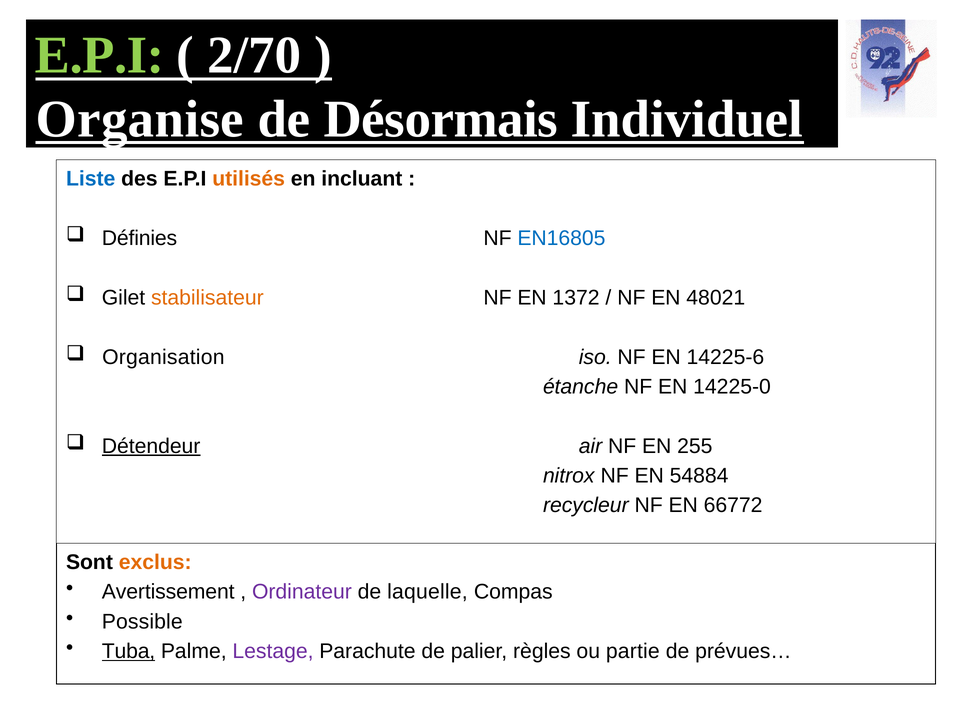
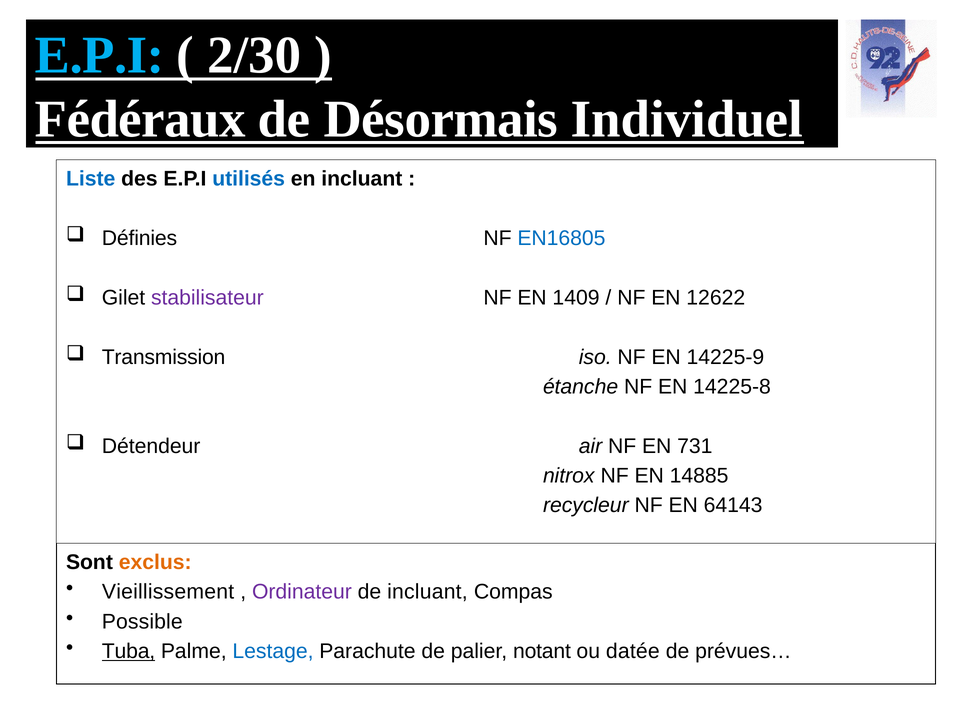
E.P.I colour: light green -> light blue (100, 55)
2/70: 2/70 -> 2/30 (254, 55)
Organise: Organise -> Fédéraux (140, 119)
utilisés colour: orange -> blue (249, 179)
stabilisateur colour: orange -> purple (207, 297)
1372: 1372 -> 1409 (576, 297)
48021: 48021 -> 12622 (716, 297)
Organisation: Organisation -> Transmission (164, 357)
14225-6: 14225-6 -> 14225-9 (725, 357)
14225-0: 14225-0 -> 14225-8 (732, 386)
Détendeur underline: present -> none (151, 446)
255: 255 -> 731 (695, 446)
54884: 54884 -> 14885 (699, 475)
66772: 66772 -> 64143 (733, 505)
Avertissement: Avertissement -> Vieillissement (168, 592)
de laquelle: laquelle -> incluant (427, 592)
Lestage colour: purple -> blue (273, 651)
règles: règles -> notant (542, 651)
partie: partie -> datée (633, 651)
